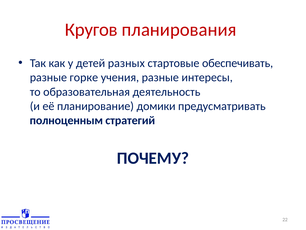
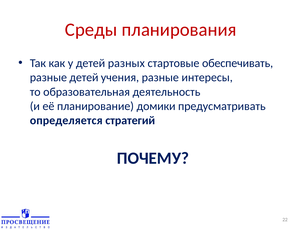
Кругов: Кругов -> Среды (91, 30)
разные горке: горке -> детей (84, 77)
полноценным: полноценным -> определяется (66, 120)
